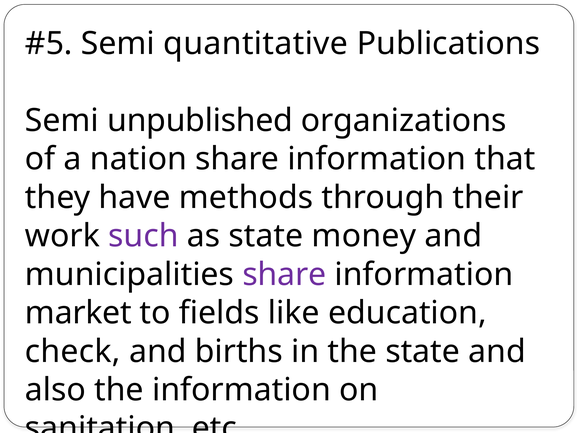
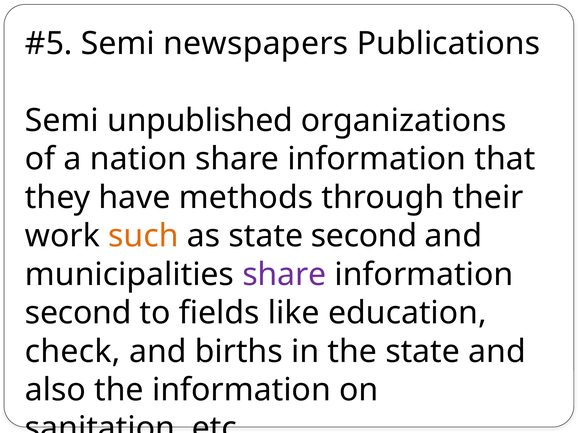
quantitative: quantitative -> newspapers (256, 44)
such colour: purple -> orange (143, 236)
state money: money -> second (364, 236)
market: market -> second (78, 313)
